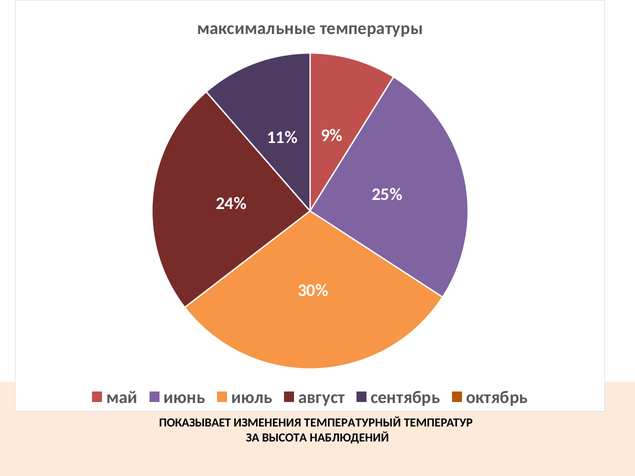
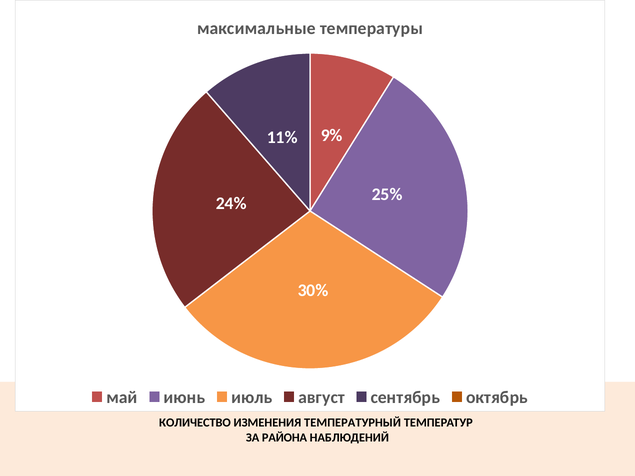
ПОКАЗЫВАЕТ: ПОКАЗЫВАЕТ -> КОЛИЧЕСТВО (195, 423)
ВЫСОТА: ВЫСОТА -> РАЙОНА (285, 438)
